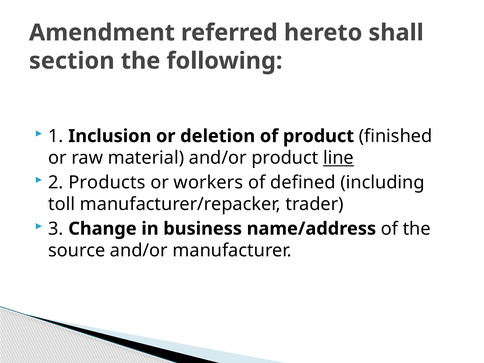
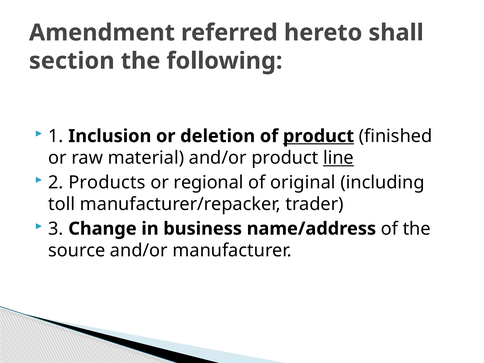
product underline: none -> present (318, 136)
workers: workers -> regional (209, 182)
defined: defined -> original (303, 182)
